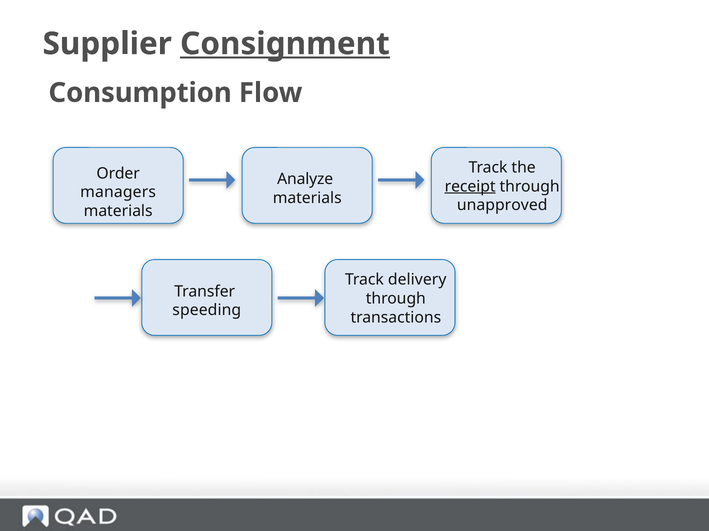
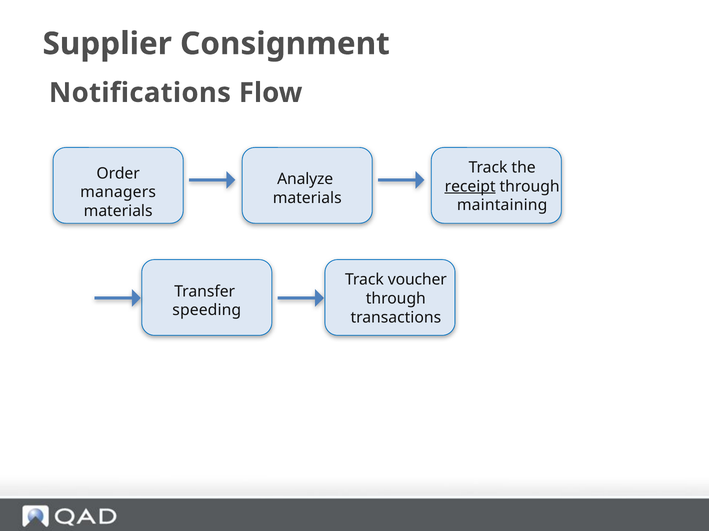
Consignment underline: present -> none (285, 44)
Consumption: Consumption -> Notifications (140, 93)
unapproved: unapproved -> maintaining (502, 205)
delivery: delivery -> voucher (417, 280)
